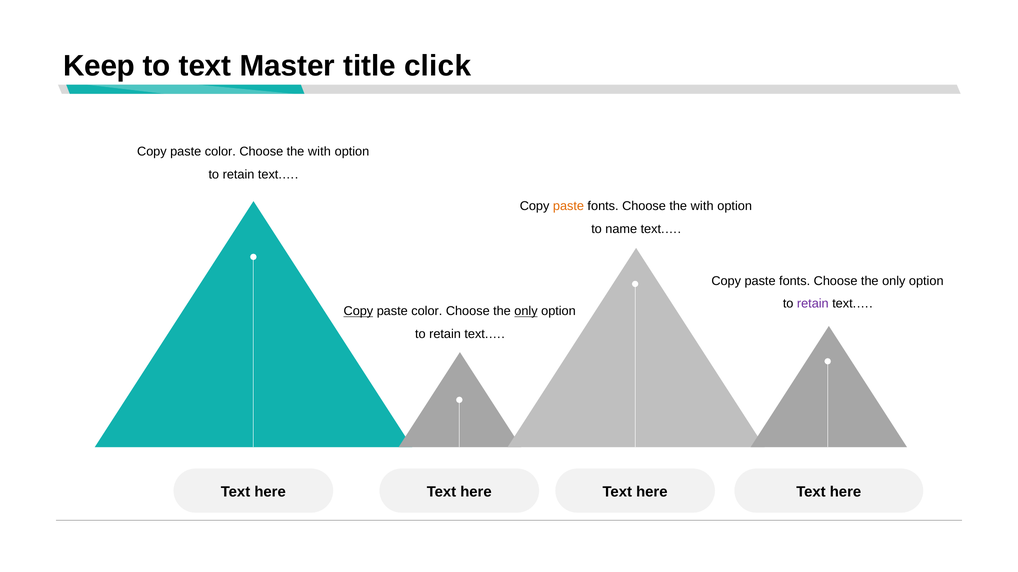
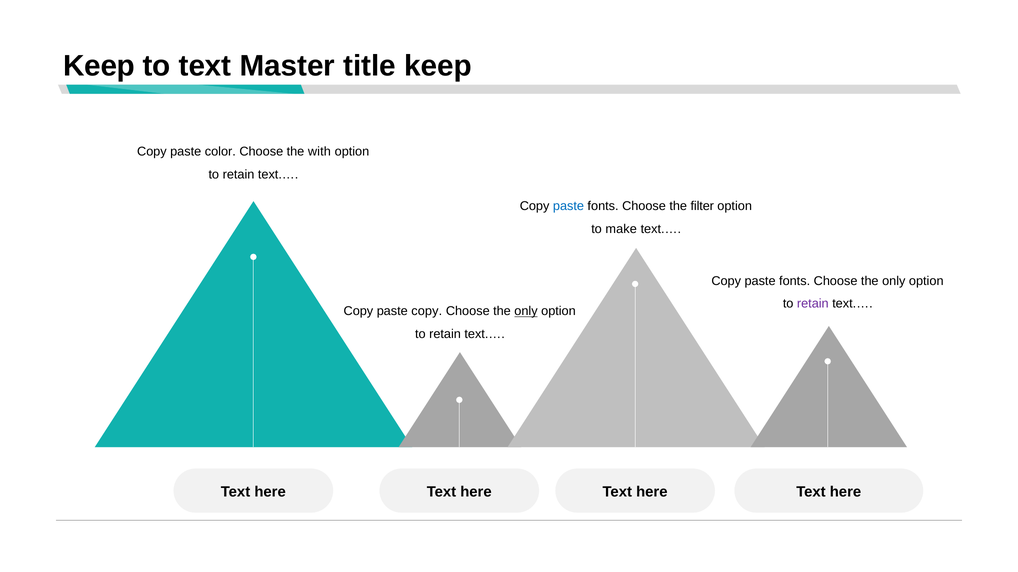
title click: click -> keep (438, 66)
paste colour: orange -> blue (568, 206)
fonts Choose the with: with -> filter (702, 206)
name: name -> make (621, 229)
Copy underline: present -> none (358, 312)
color: color -> copy (427, 312)
